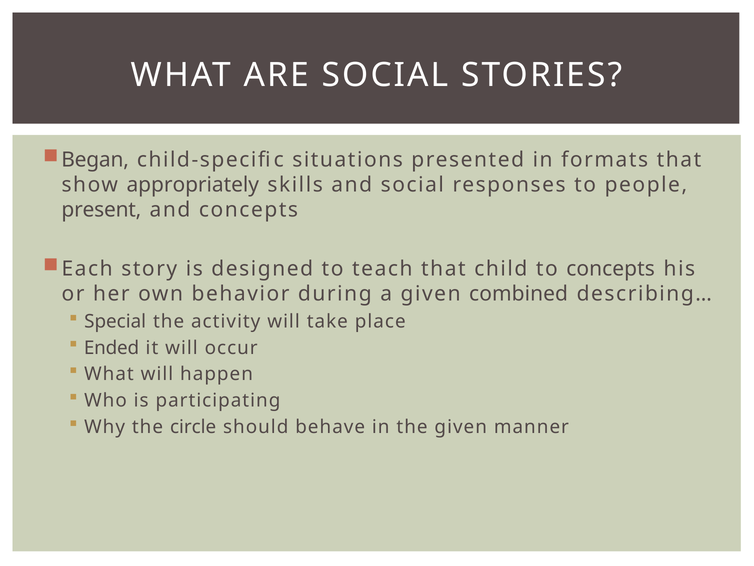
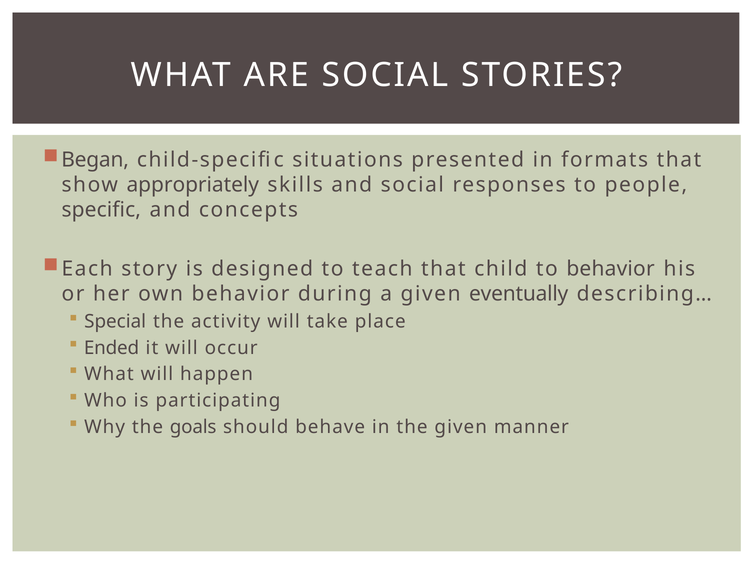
present: present -> specific (101, 210)
to concepts: concepts -> behavior (611, 269)
combined: combined -> eventually (519, 294)
circle: circle -> goals (193, 427)
